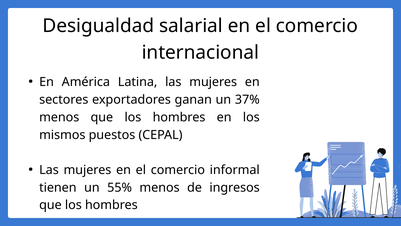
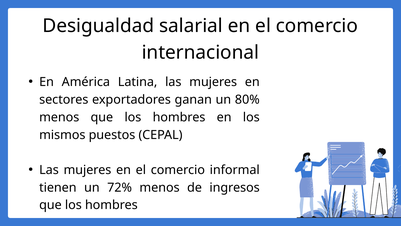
37%: 37% -> 80% (247, 100)
55%: 55% -> 72% (120, 187)
